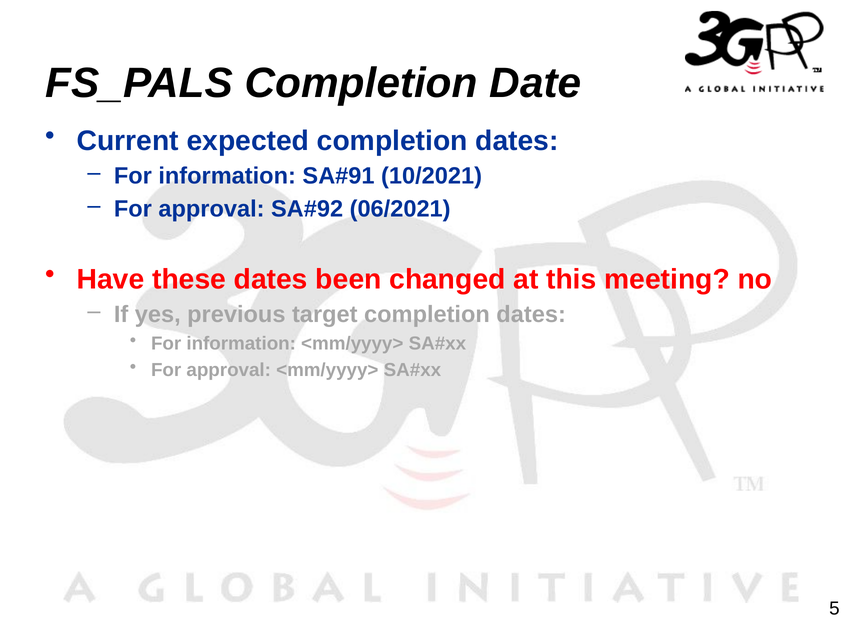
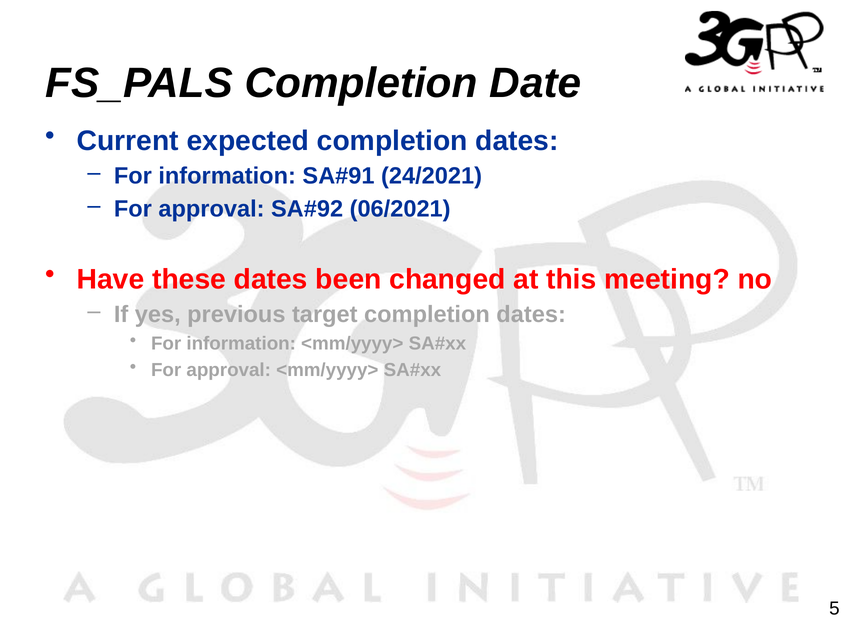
10/2021: 10/2021 -> 24/2021 (432, 176)
